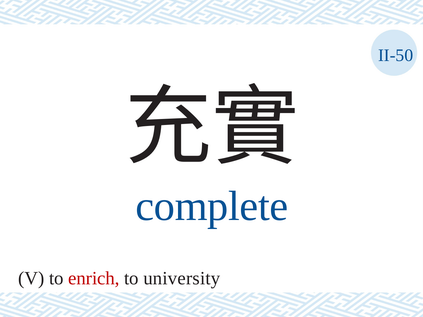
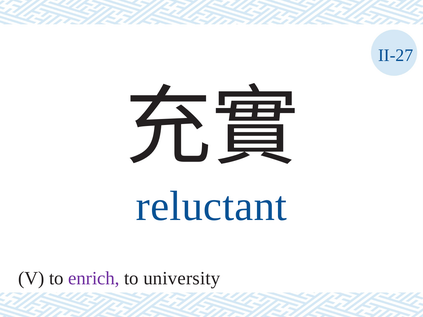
II-50: II-50 -> II-27 (396, 55)
complete: complete -> reluctant (211, 206)
enrich colour: red -> purple (94, 278)
